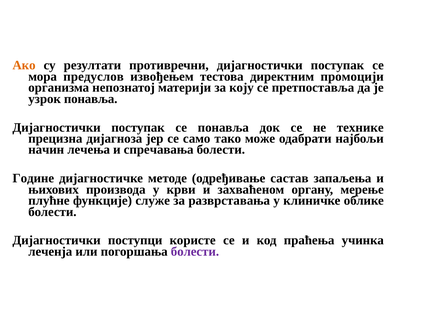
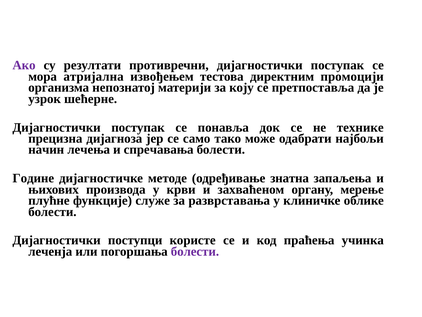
Ако colour: orange -> purple (24, 65)
предуслов: предуслов -> атријална (94, 76)
узрок понавља: понавља -> шећерне (91, 99)
састав: састав -> знатна (290, 178)
